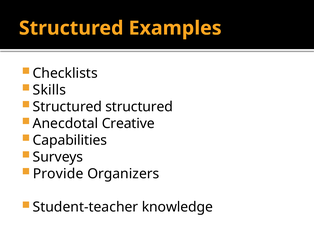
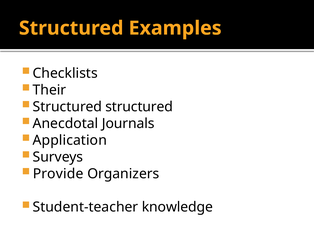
Skills: Skills -> Their (49, 90)
Creative: Creative -> Journals (128, 124)
Capabilities: Capabilities -> Application (70, 141)
